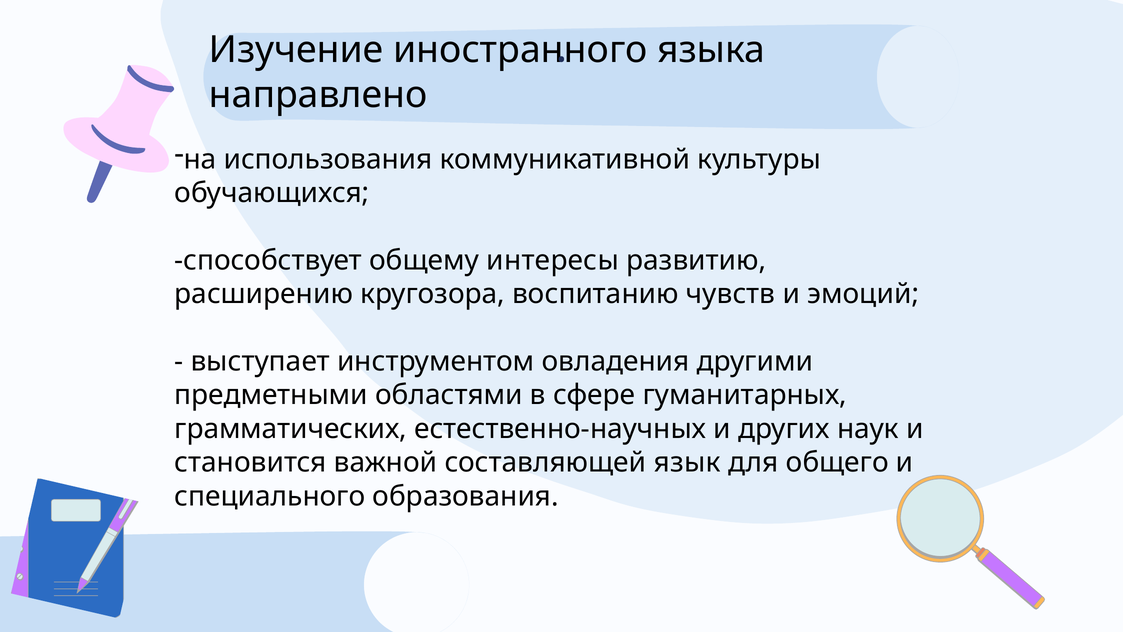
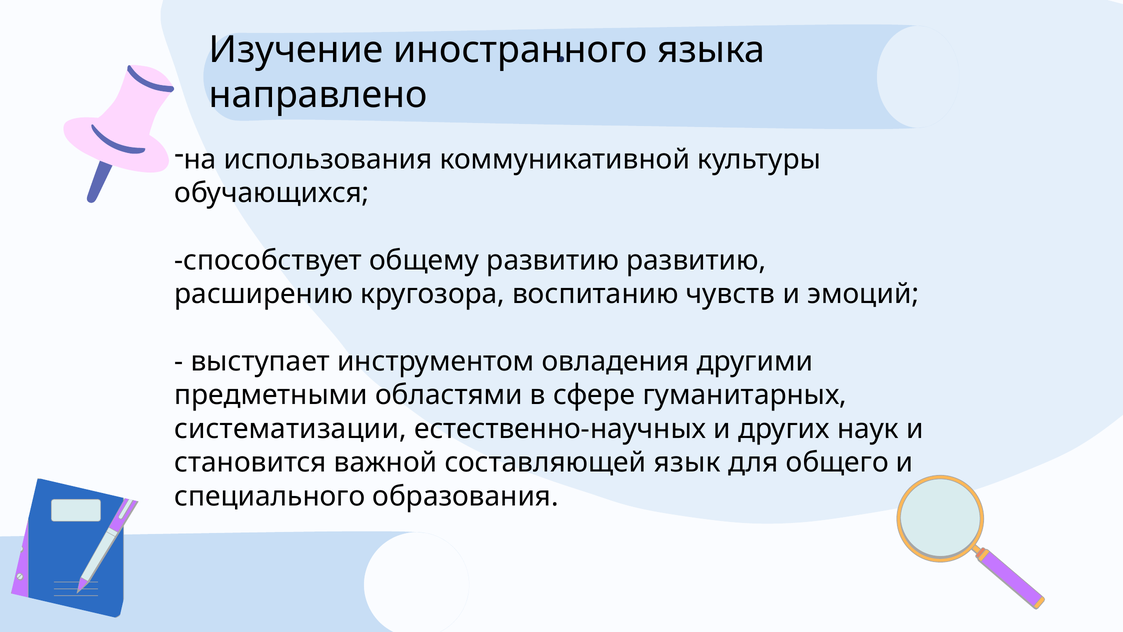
общему интересы: интересы -> развитию (553, 260)
грамматических: грамматических -> систематизации (291, 429)
